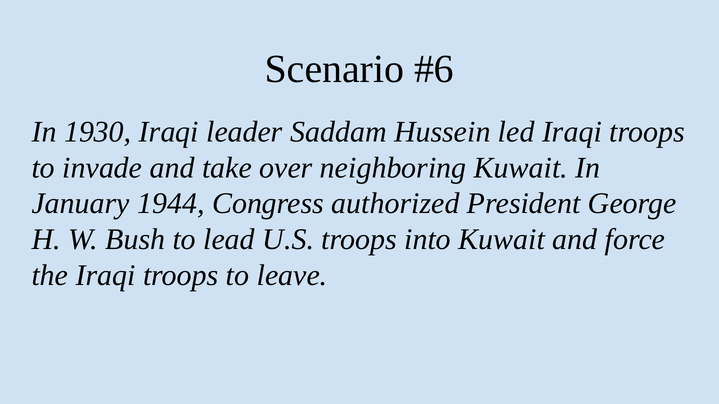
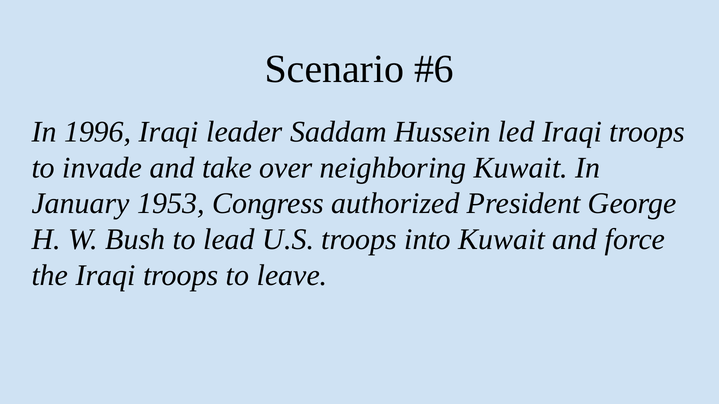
1930: 1930 -> 1996 (98, 132)
1944: 1944 -> 1953 (171, 204)
